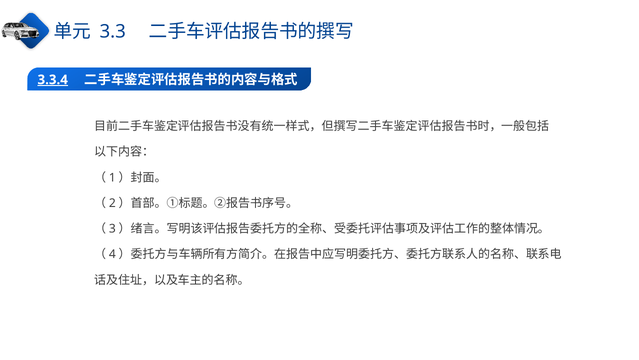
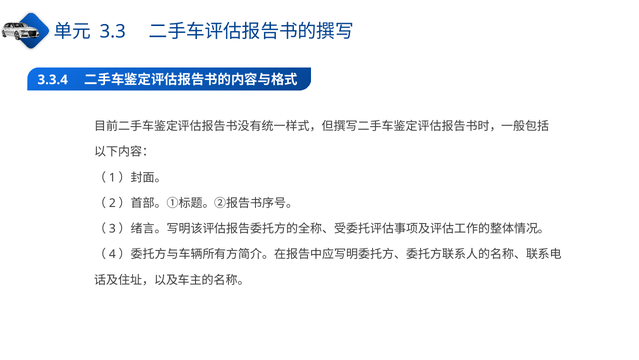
3.3.4 underline: present -> none (53, 80)
